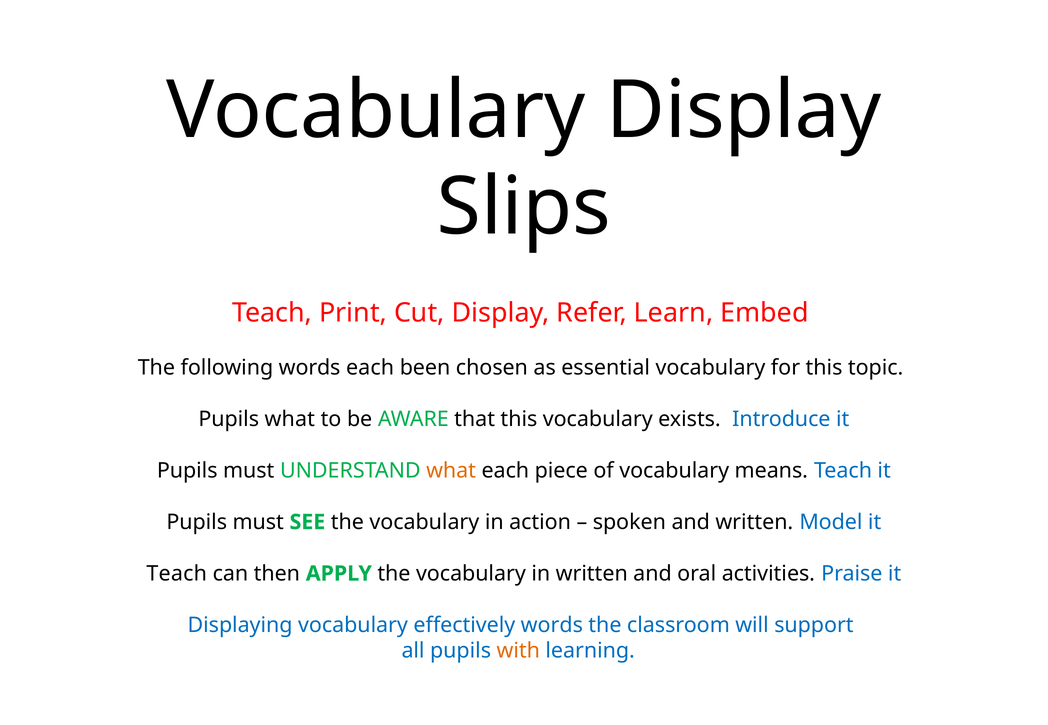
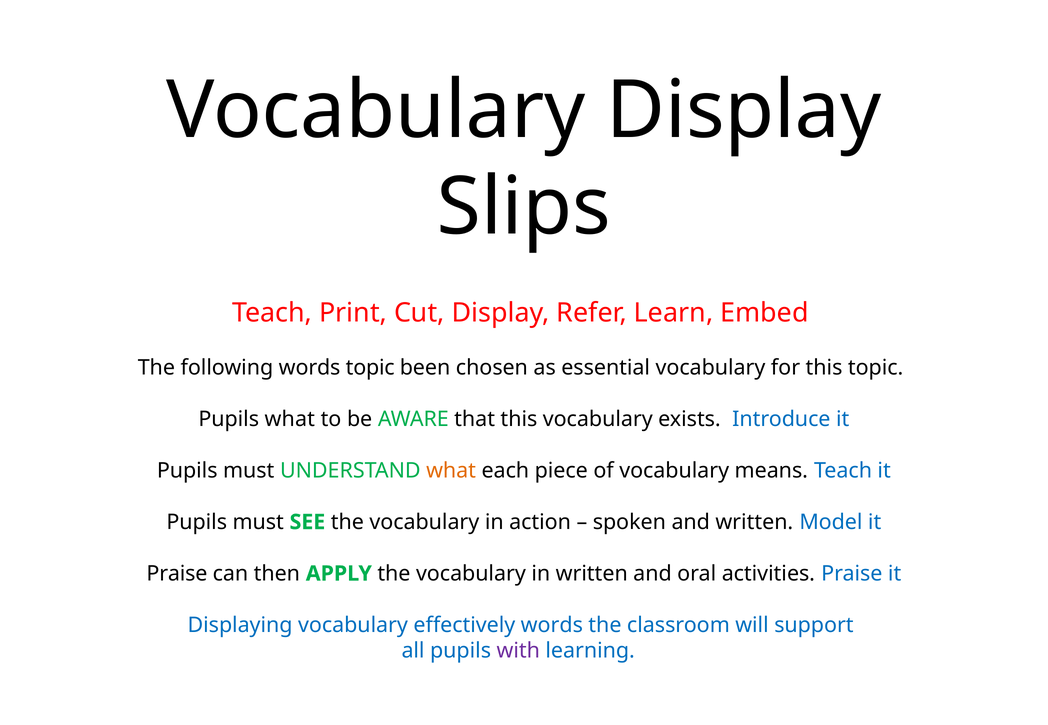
words each: each -> topic (370, 368)
Teach: Teach -> Praise (177, 574)
with colour: orange -> purple (518, 651)
